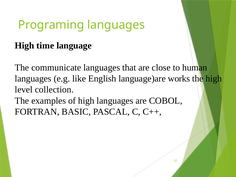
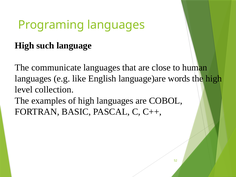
time: time -> such (45, 46)
works: works -> words (179, 79)
